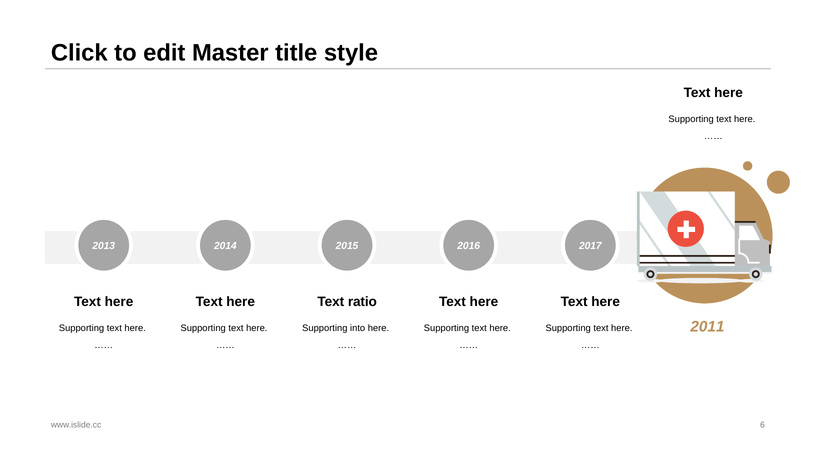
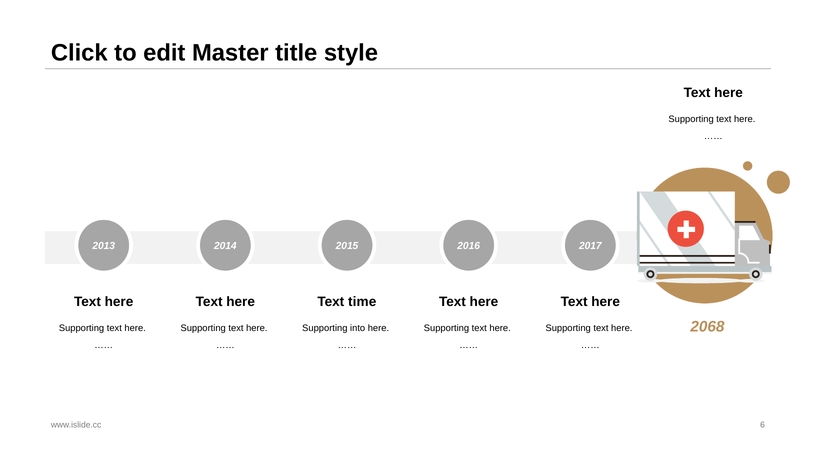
ratio: ratio -> time (362, 302)
2011: 2011 -> 2068 (707, 327)
